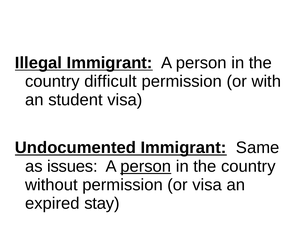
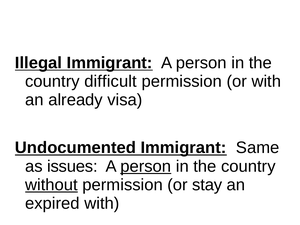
student: student -> already (76, 100)
without underline: none -> present (52, 185)
or visa: visa -> stay (207, 185)
expired stay: stay -> with (102, 203)
